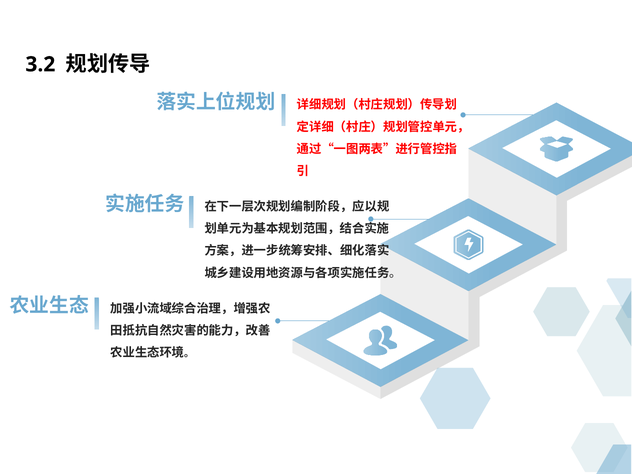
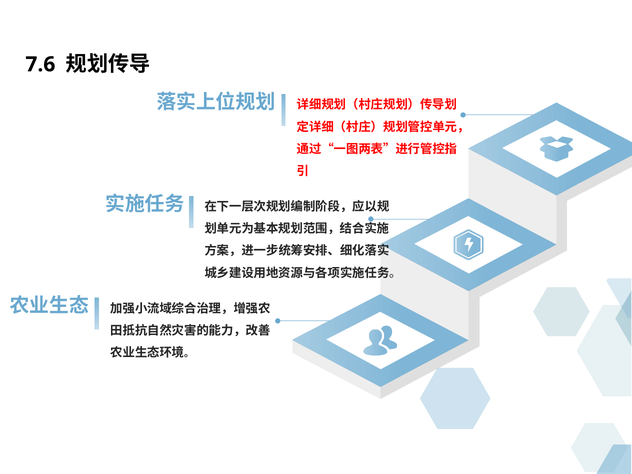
3.2: 3.2 -> 7.6 (40, 64)
